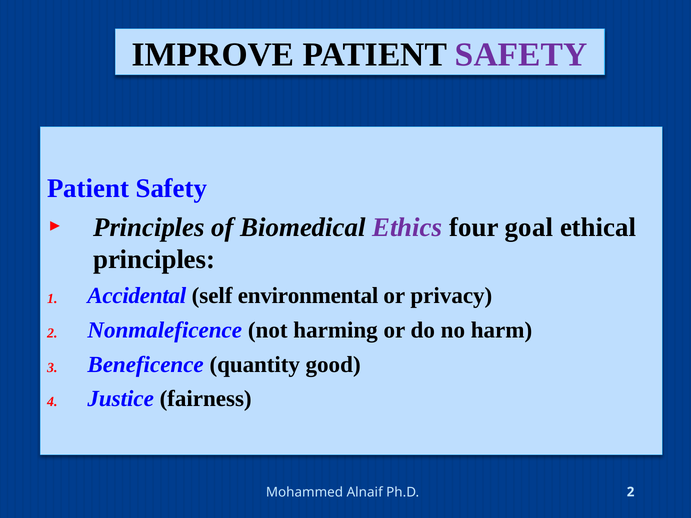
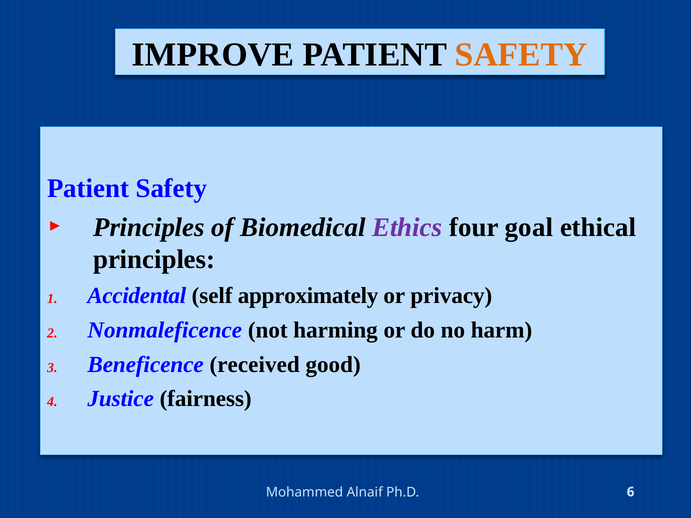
SAFETY colour: purple -> orange (521, 55)
environmental: environmental -> approximately (308, 296)
quantity: quantity -> received (255, 365)
Ph.D 2: 2 -> 6 (631, 492)
